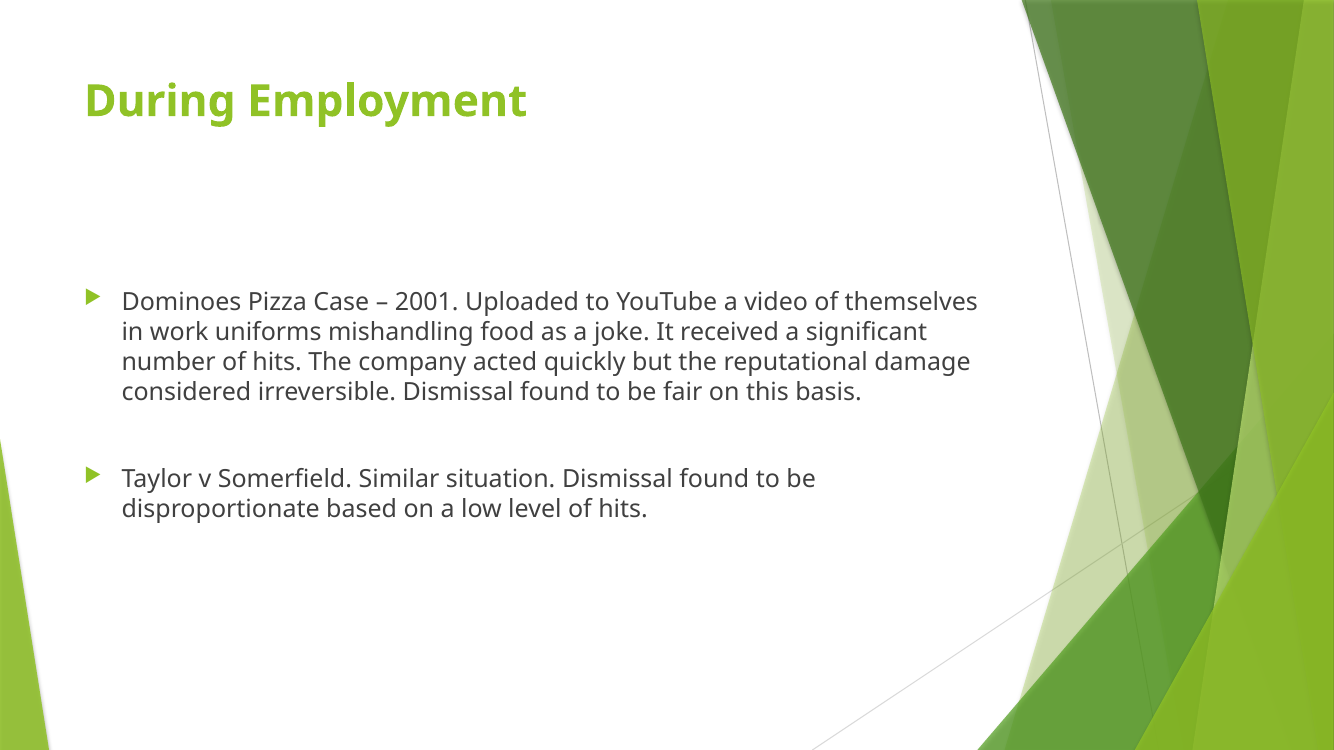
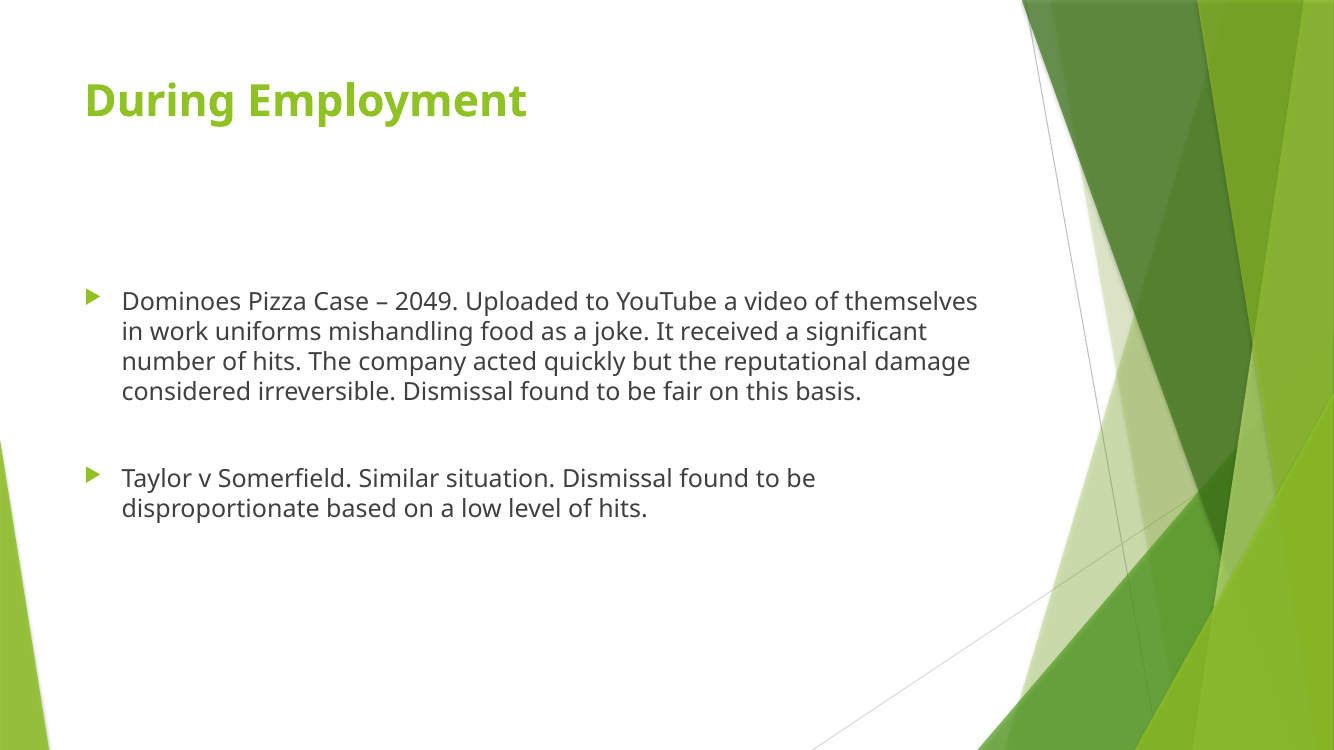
2001: 2001 -> 2049 (427, 302)
